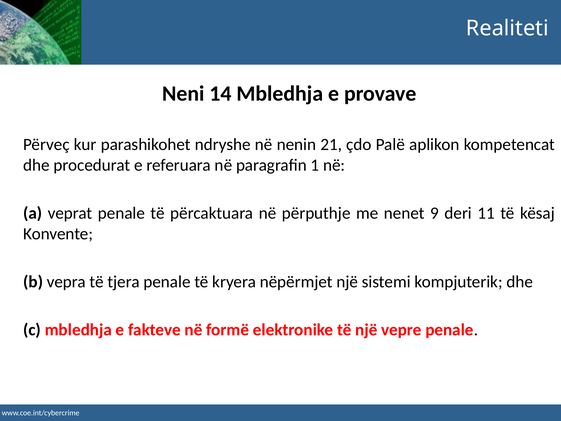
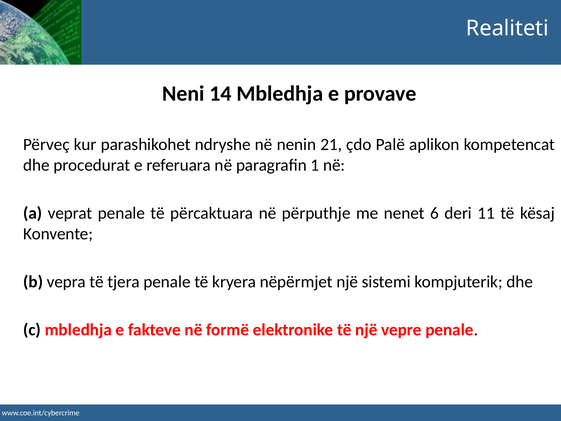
9: 9 -> 6 (435, 213)
